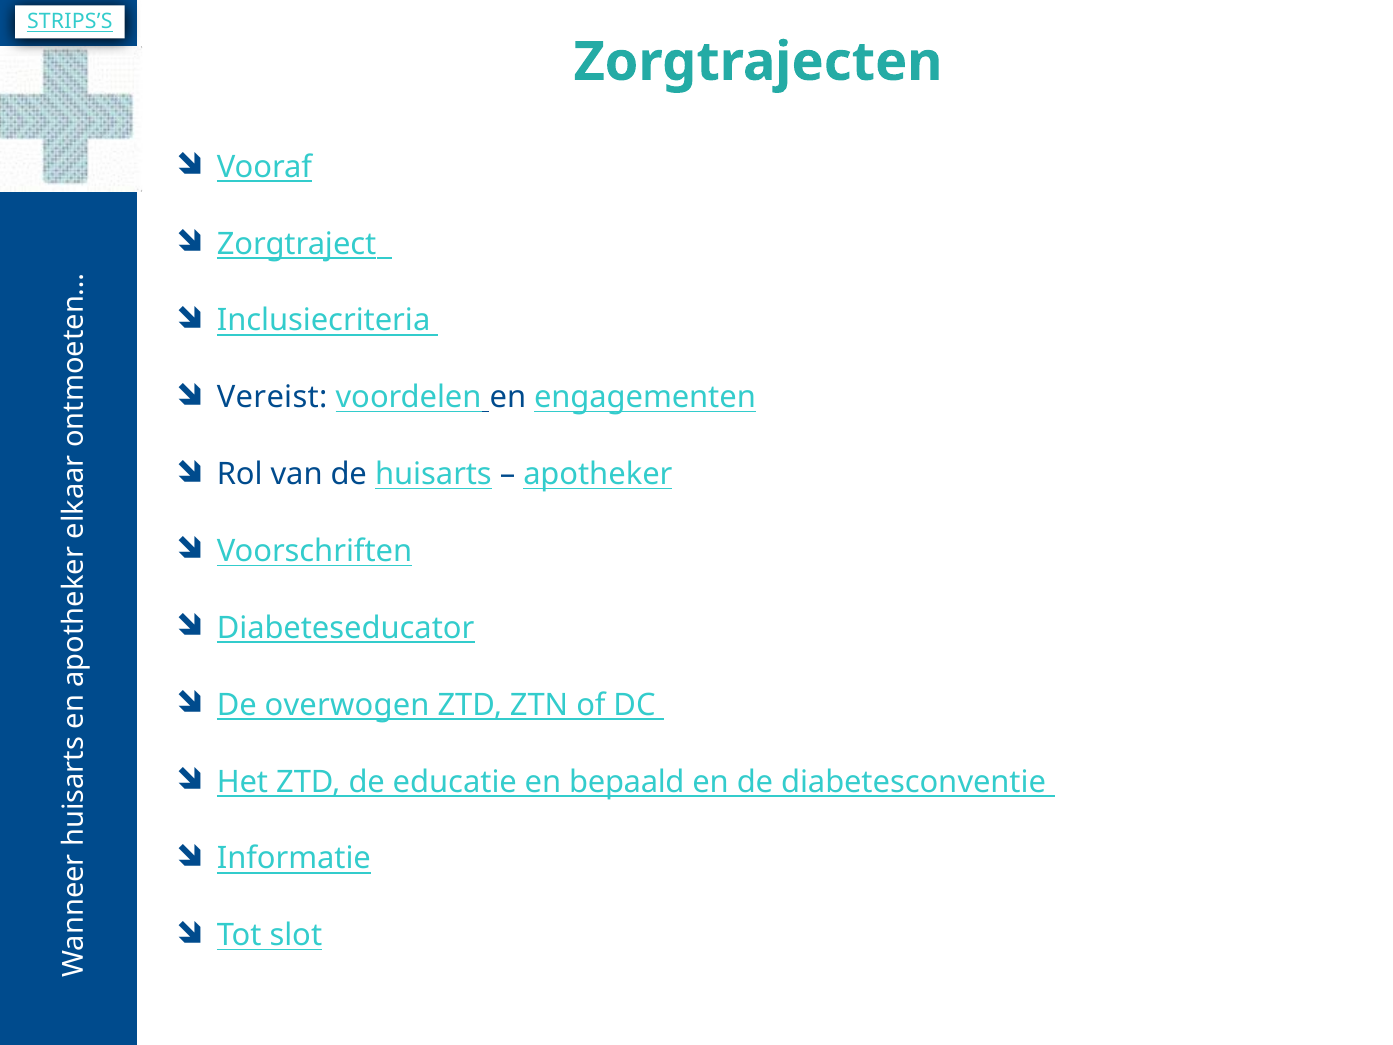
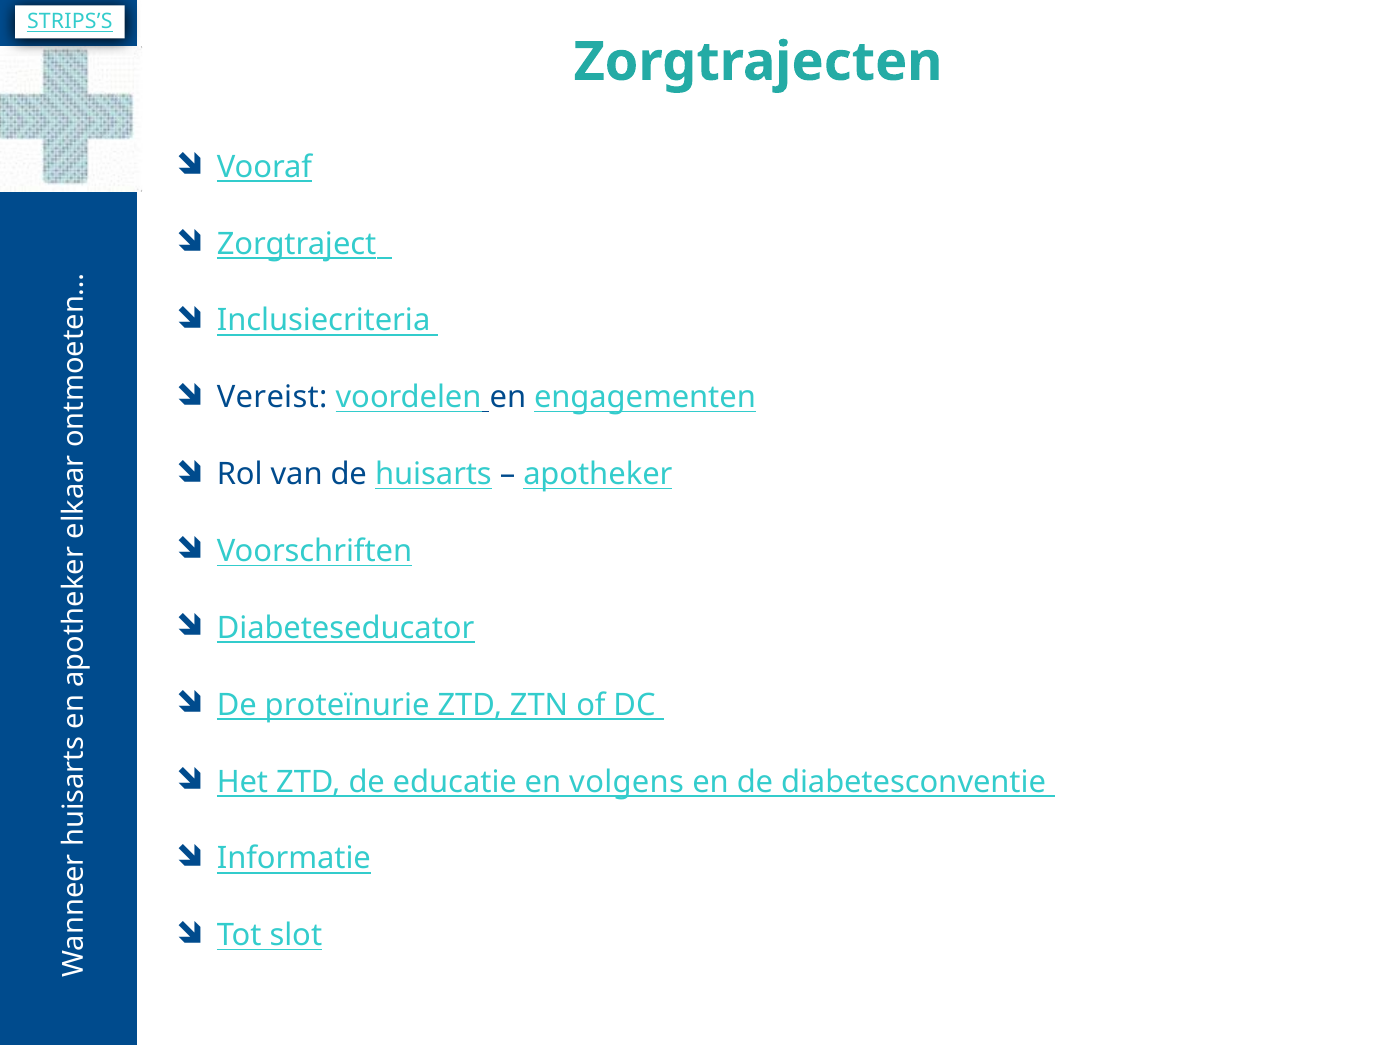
overwogen: overwogen -> proteïnurie (347, 705)
bepaald: bepaald -> volgens (627, 782)
